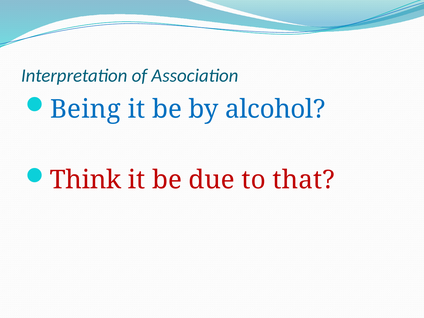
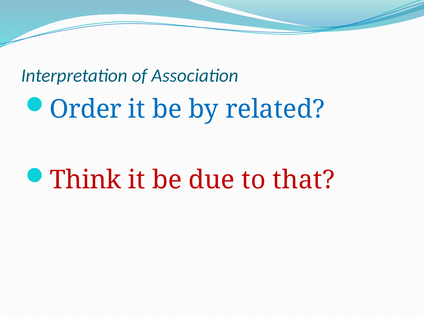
Being: Being -> Order (86, 109)
alcohol: alcohol -> related (275, 109)
